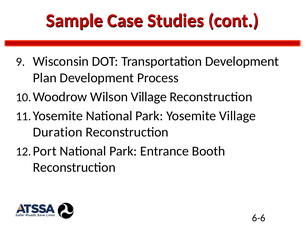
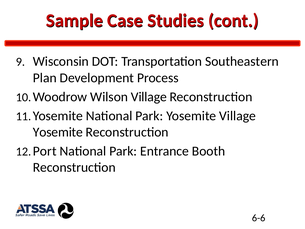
Transportation Development: Development -> Southeastern (242, 61)
Duration: Duration -> Yosemite (58, 132)
